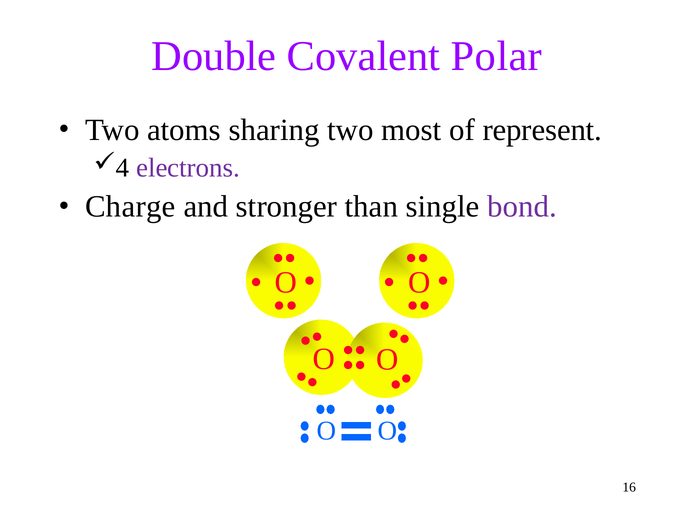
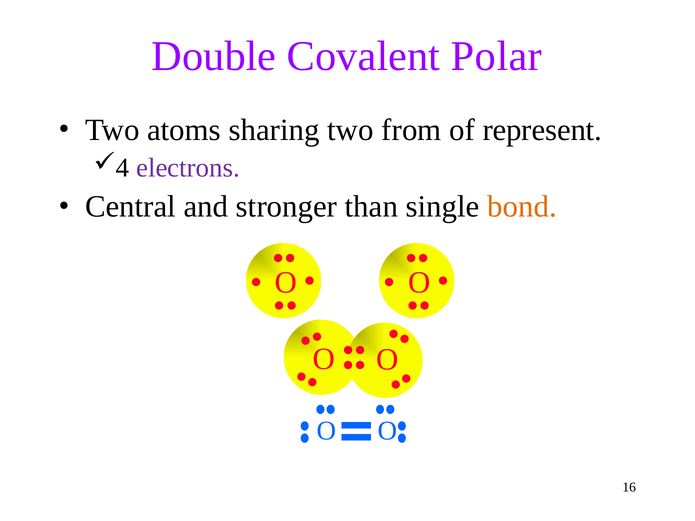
most: most -> from (411, 130)
Charge: Charge -> Central (130, 207)
bond colour: purple -> orange (522, 207)
